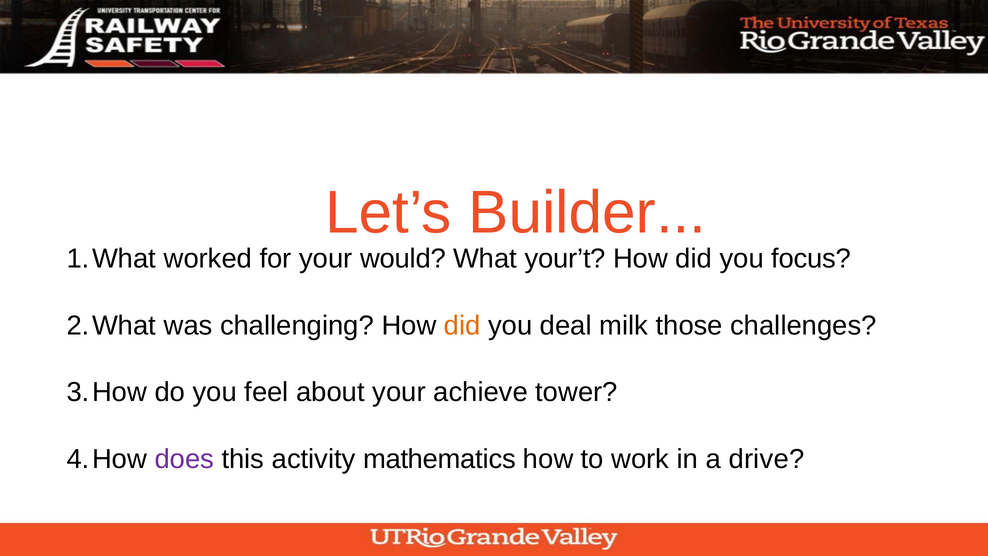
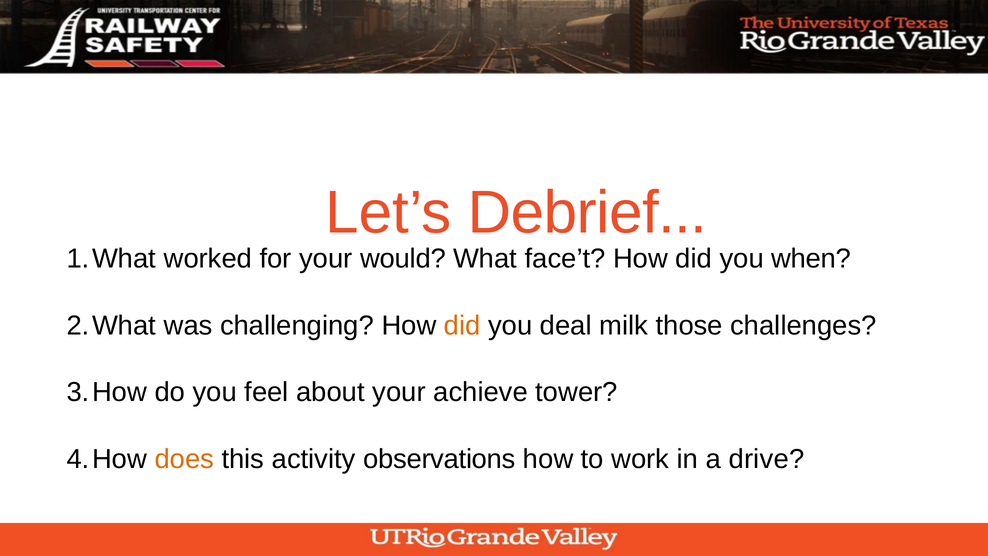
Builder: Builder -> Debrief (588, 213)
your’t: your’t -> face’t (565, 259)
focus: focus -> when (811, 259)
does colour: purple -> orange (184, 459)
mathematics: mathematics -> observations (439, 459)
